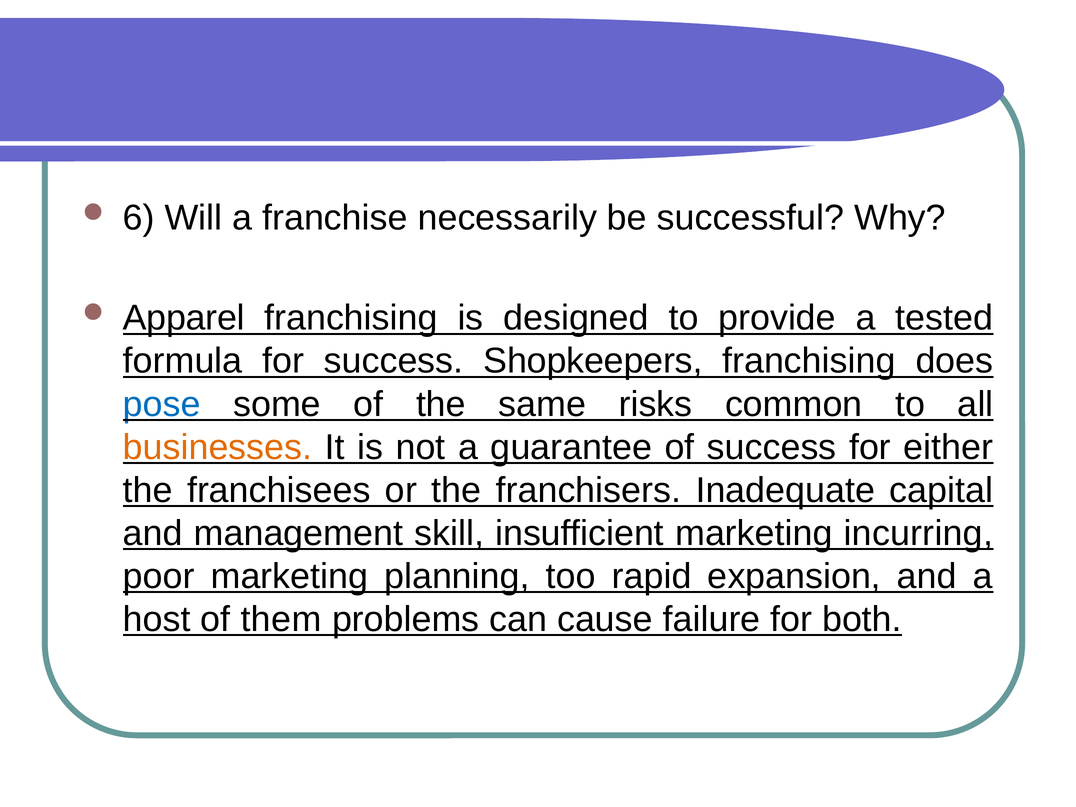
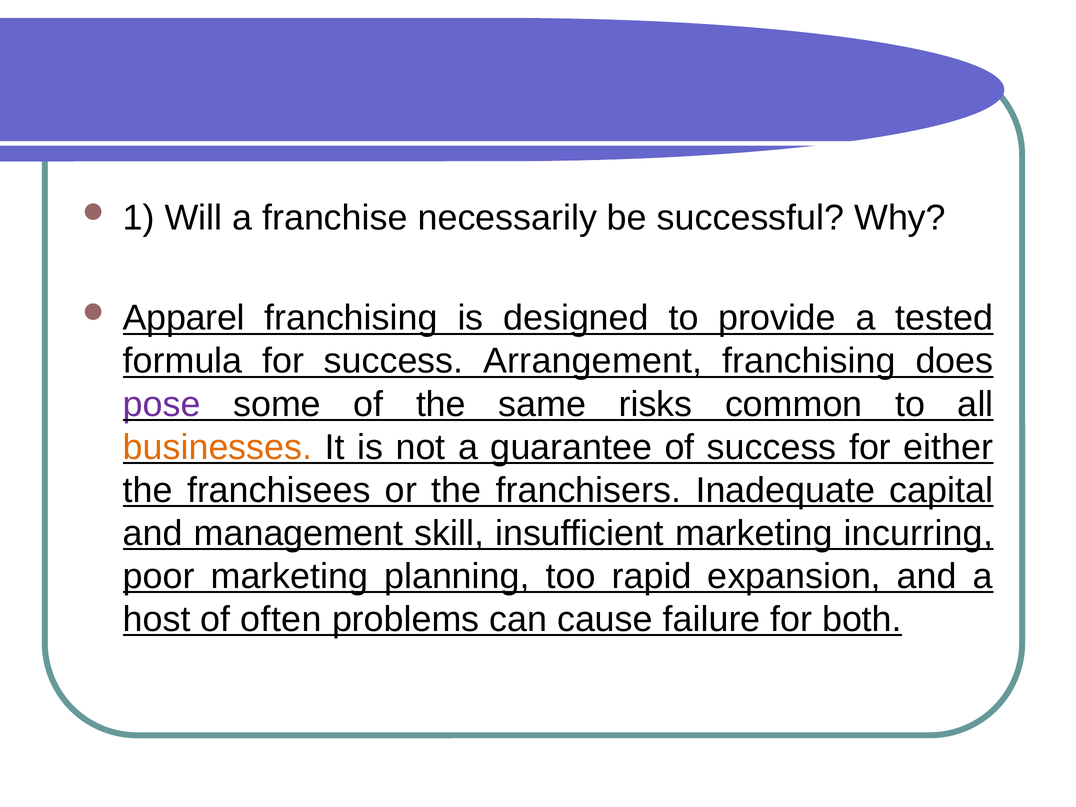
6: 6 -> 1 (139, 218)
Shopkeepers: Shopkeepers -> Arrangement (593, 361)
pose colour: blue -> purple (162, 404)
them: them -> often (281, 619)
